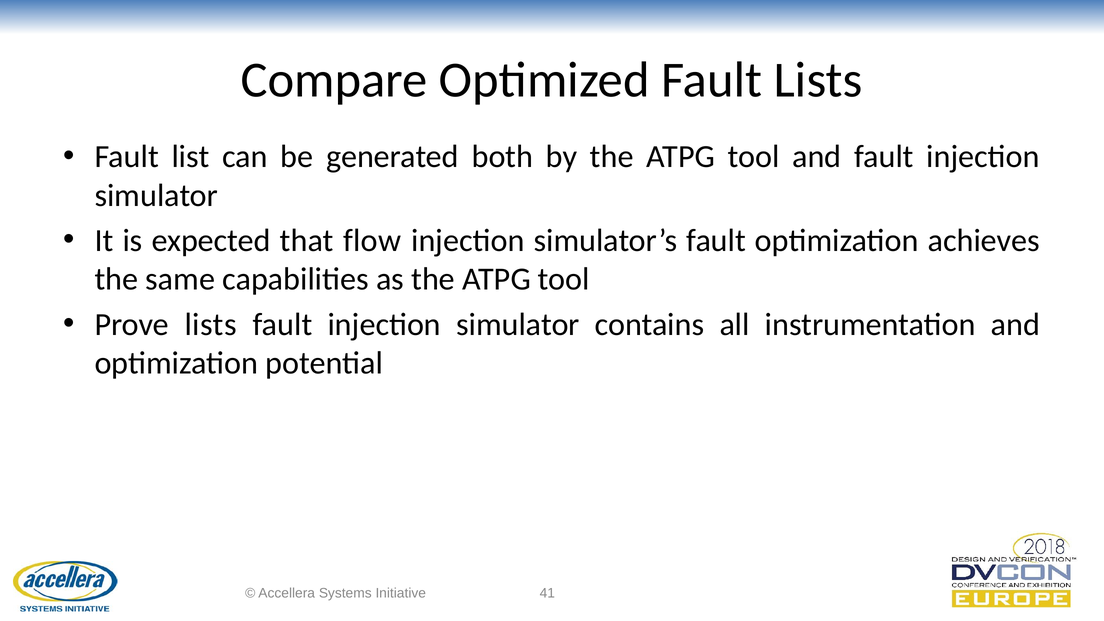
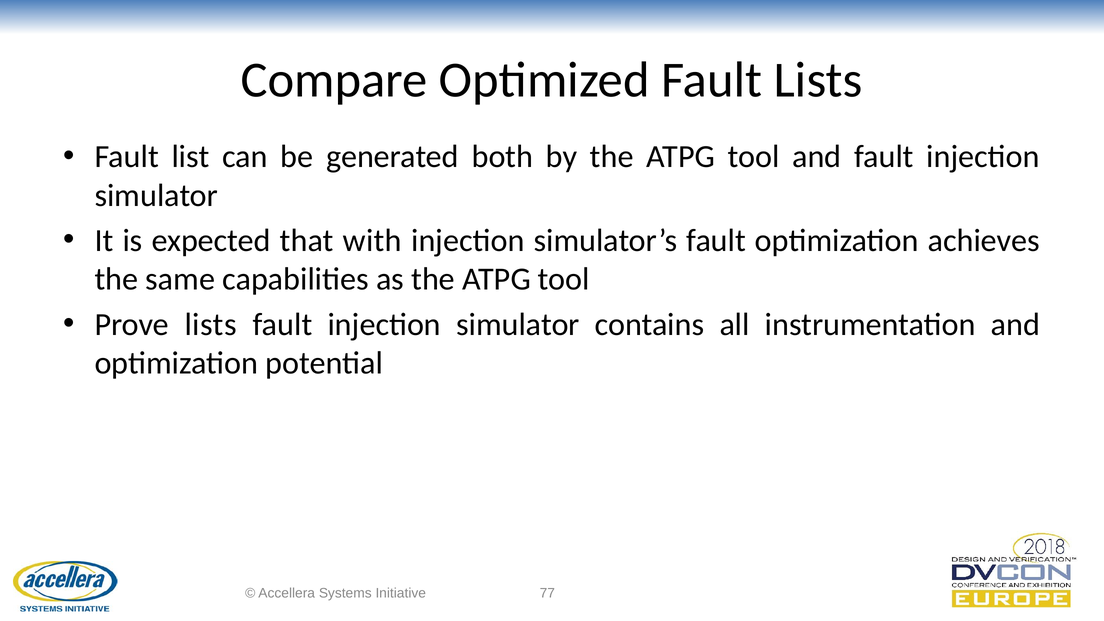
flow: flow -> with (372, 241)
41: 41 -> 77 (547, 593)
